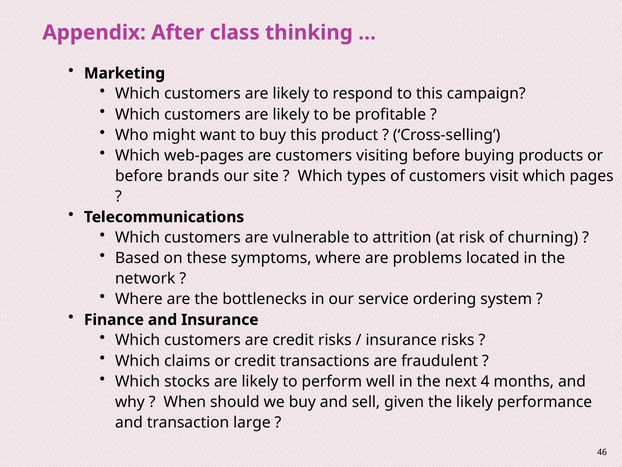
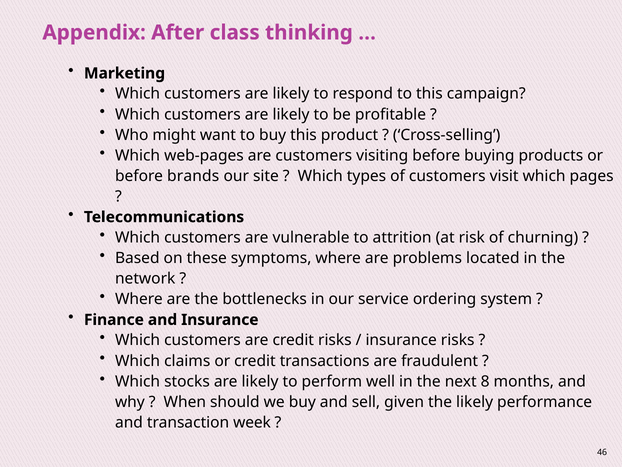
4: 4 -> 8 (485, 381)
large: large -> week (252, 422)
